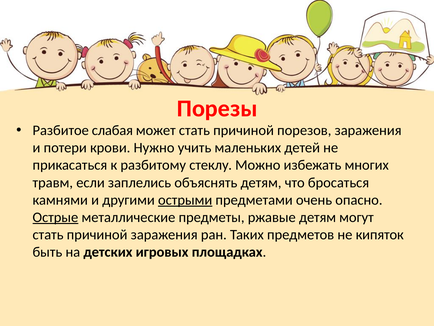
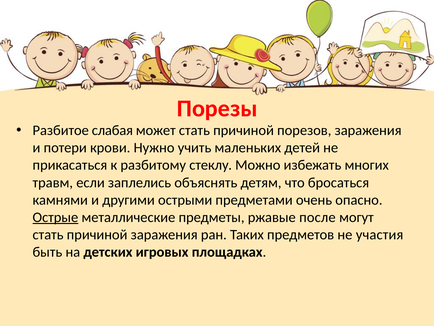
острыми underline: present -> none (185, 200)
ржавые детям: детям -> после (317, 217)
кипяток: кипяток -> участия (380, 234)
